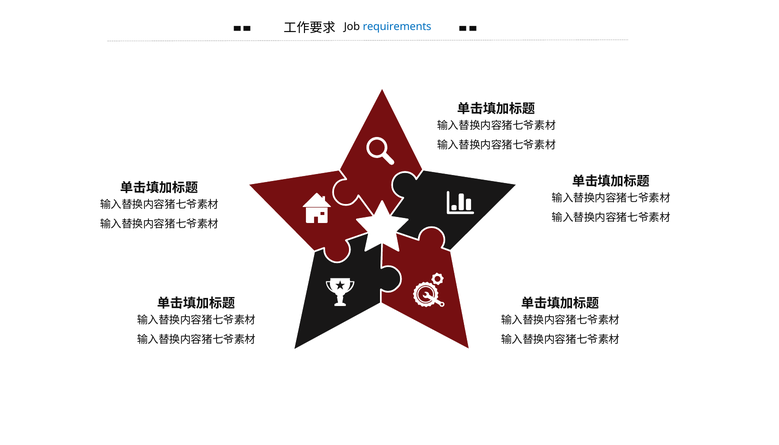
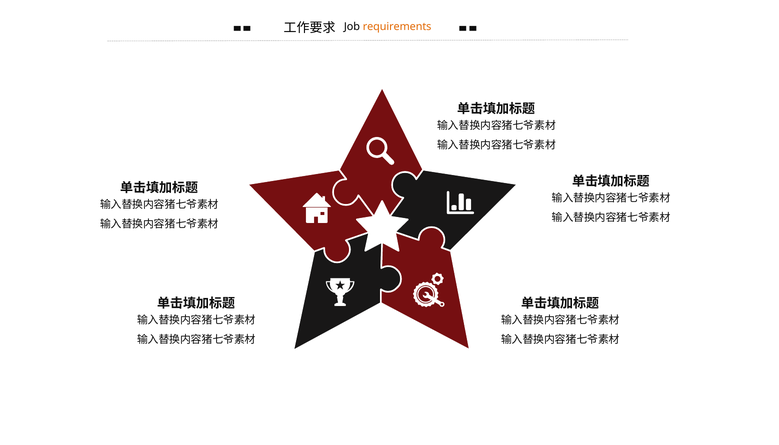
requirements colour: blue -> orange (397, 27)
